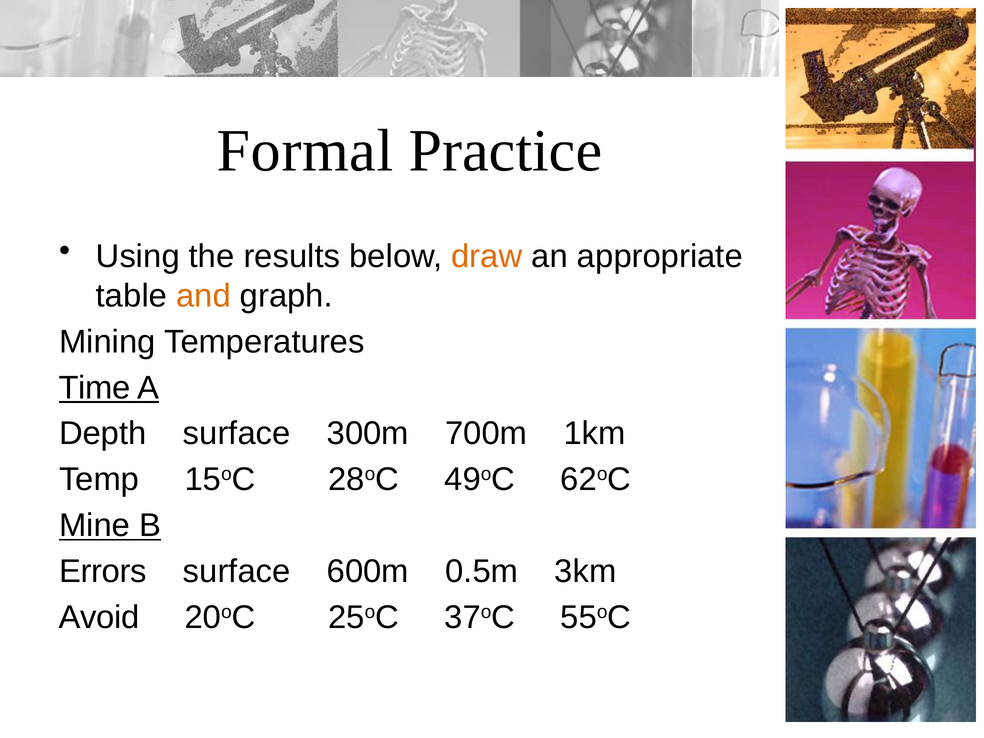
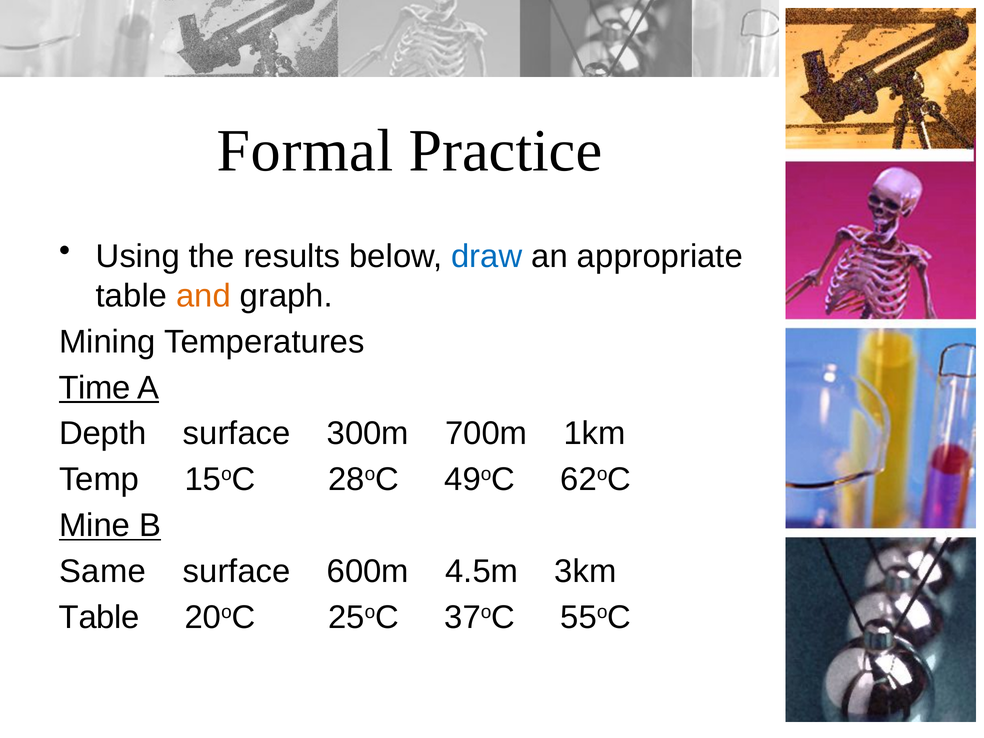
draw colour: orange -> blue (487, 257)
Errors: Errors -> Same (103, 571)
0.5m: 0.5m -> 4.5m (482, 571)
Avoid: Avoid -> Table (99, 617)
